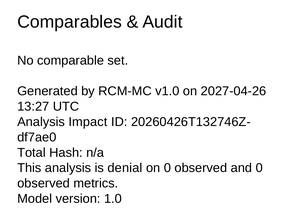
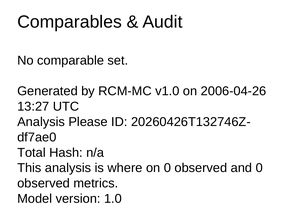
2027-04-26: 2027-04-26 -> 2006-04-26 (234, 91)
Impact: Impact -> Please (88, 122)
denial: denial -> where (125, 168)
